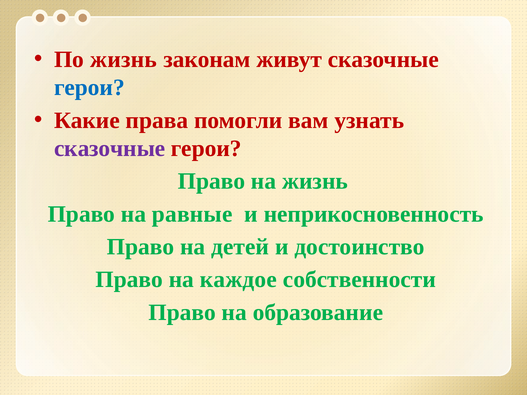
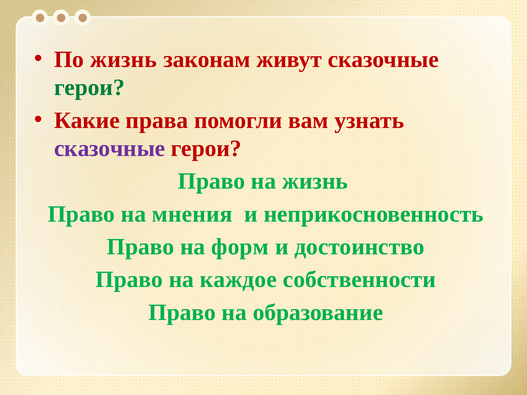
герои colour: blue -> green (89, 88)
равные: равные -> мнения (192, 214)
детей: детей -> форм (240, 247)
